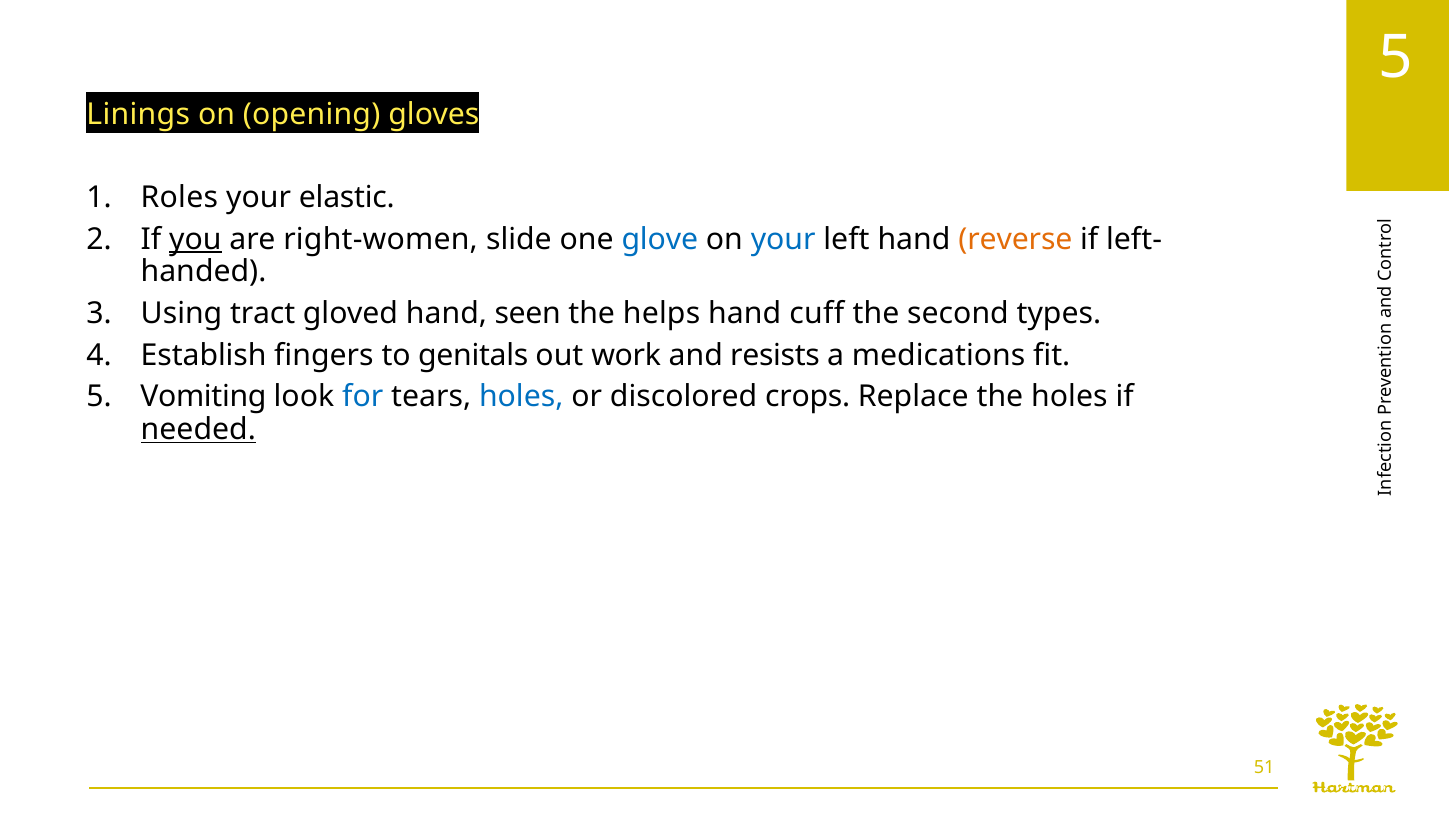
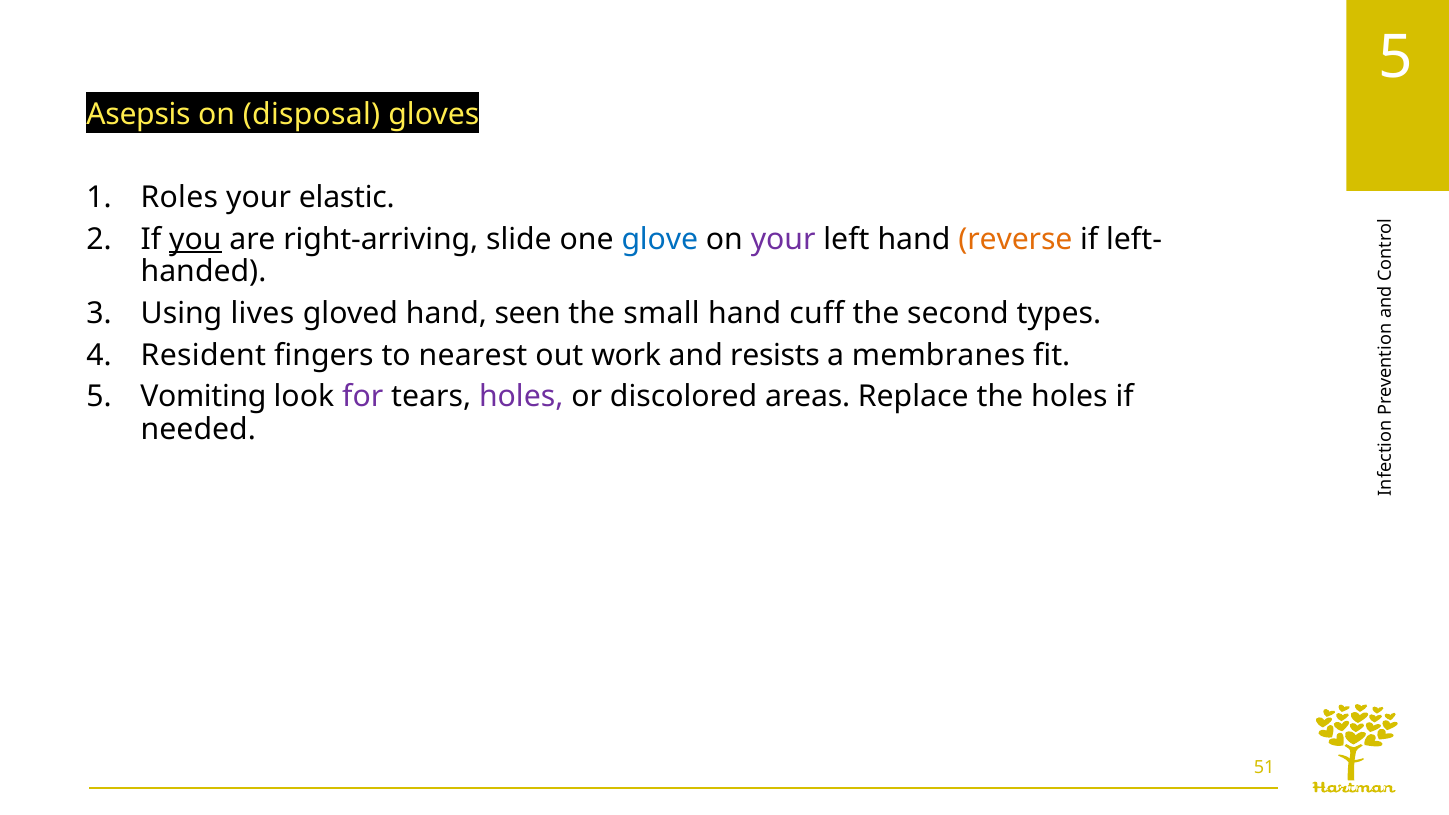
Linings: Linings -> Asepsis (138, 114)
opening: opening -> disposal (312, 114)
right-women: right-women -> right-arriving (381, 239)
your colour: blue -> purple (783, 239)
tract: tract -> lives (262, 314)
helps: helps -> small (662, 314)
Establish: Establish -> Resident (203, 355)
genitals: genitals -> nearest (473, 355)
medications: medications -> membranes (939, 355)
for colour: blue -> purple (363, 397)
holes colour: blue -> purple (521, 397)
crops: crops -> areas (808, 397)
needed underline: present -> none (198, 430)
